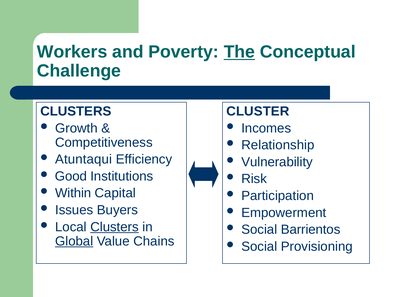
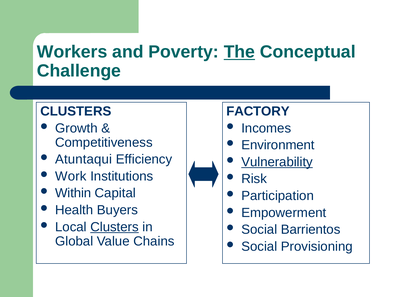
CLUSTER: CLUSTER -> FACTORY (258, 111)
Relationship: Relationship -> Environment (278, 145)
Vulnerability underline: none -> present (277, 162)
Good: Good -> Work (71, 176)
Issues: Issues -> Health (74, 210)
Global underline: present -> none (74, 241)
